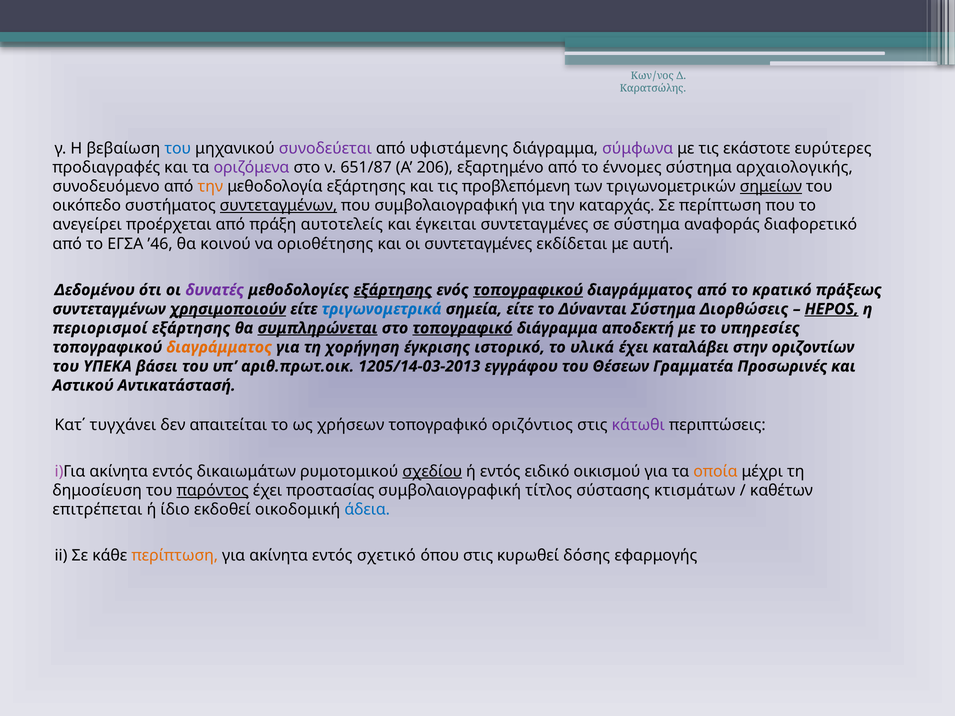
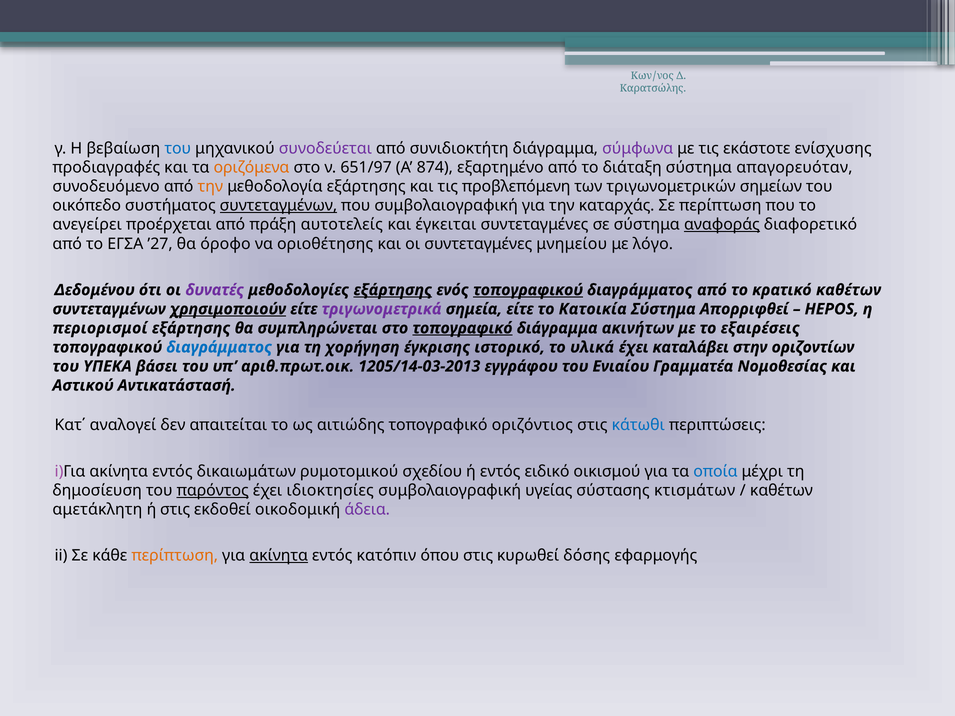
υφιστάμενης: υφιστάμενης -> συνιδιοκτήτη (459, 148)
ευρύτερες: ευρύτερες -> ενίσχυσης (833, 148)
οριζόμενα colour: purple -> orange (251, 168)
651/87: 651/87 -> 651/97 (366, 168)
206: 206 -> 874 (435, 168)
έννομες: έννομες -> διάταξη (632, 168)
αρχαιολογικής: αρχαιολογικής -> απαγορευόταν (794, 168)
σημείων underline: present -> none (771, 187)
αναφοράς underline: none -> present (722, 225)
’46: ’46 -> ’27 (160, 244)
κοινού: κοινού -> όροφο (225, 244)
εκδίδεται: εκδίδεται -> μνημείου (572, 244)
αυτή: αυτή -> λόγο (653, 244)
κρατικό πράξεως: πράξεως -> καθέτων (849, 290)
τριγωνομετρικά colour: blue -> purple (382, 309)
Δύνανται: Δύνανται -> Κατοικία (593, 309)
Διορθώσεις: Διορθώσεις -> Απορριφθεί (744, 309)
HEPOS underline: present -> none (832, 309)
συμπληρώνεται underline: present -> none (318, 328)
αποδεκτή: αποδεκτή -> ακινήτων (638, 328)
υπηρεσίες: υπηρεσίες -> εξαιρέσεις (760, 328)
διαγράμματος colour: orange -> blue (219, 347)
Θέσεων: Θέσεων -> Ενιαίου (621, 366)
Προσωρινές: Προσωρινές -> Νομοθεσίας (782, 366)
τυγχάνει: τυγχάνει -> αναλογεί (123, 425)
χρήσεων: χρήσεων -> αιτιώδης (351, 425)
κάτωθι colour: purple -> blue (638, 425)
σχεδίου underline: present -> none (432, 472)
οποία colour: orange -> blue (715, 472)
προστασίας: προστασίας -> ιδιοκτησίες (330, 491)
τίτλος: τίτλος -> υγείας (549, 491)
επιτρέπεται: επιτρέπεται -> αμετάκλητη (97, 510)
ή ίδιο: ίδιο -> στις (175, 510)
άδεια colour: blue -> purple (367, 510)
ακίνητα underline: none -> present (279, 556)
σχετικό: σχετικό -> κατόπιν (386, 556)
